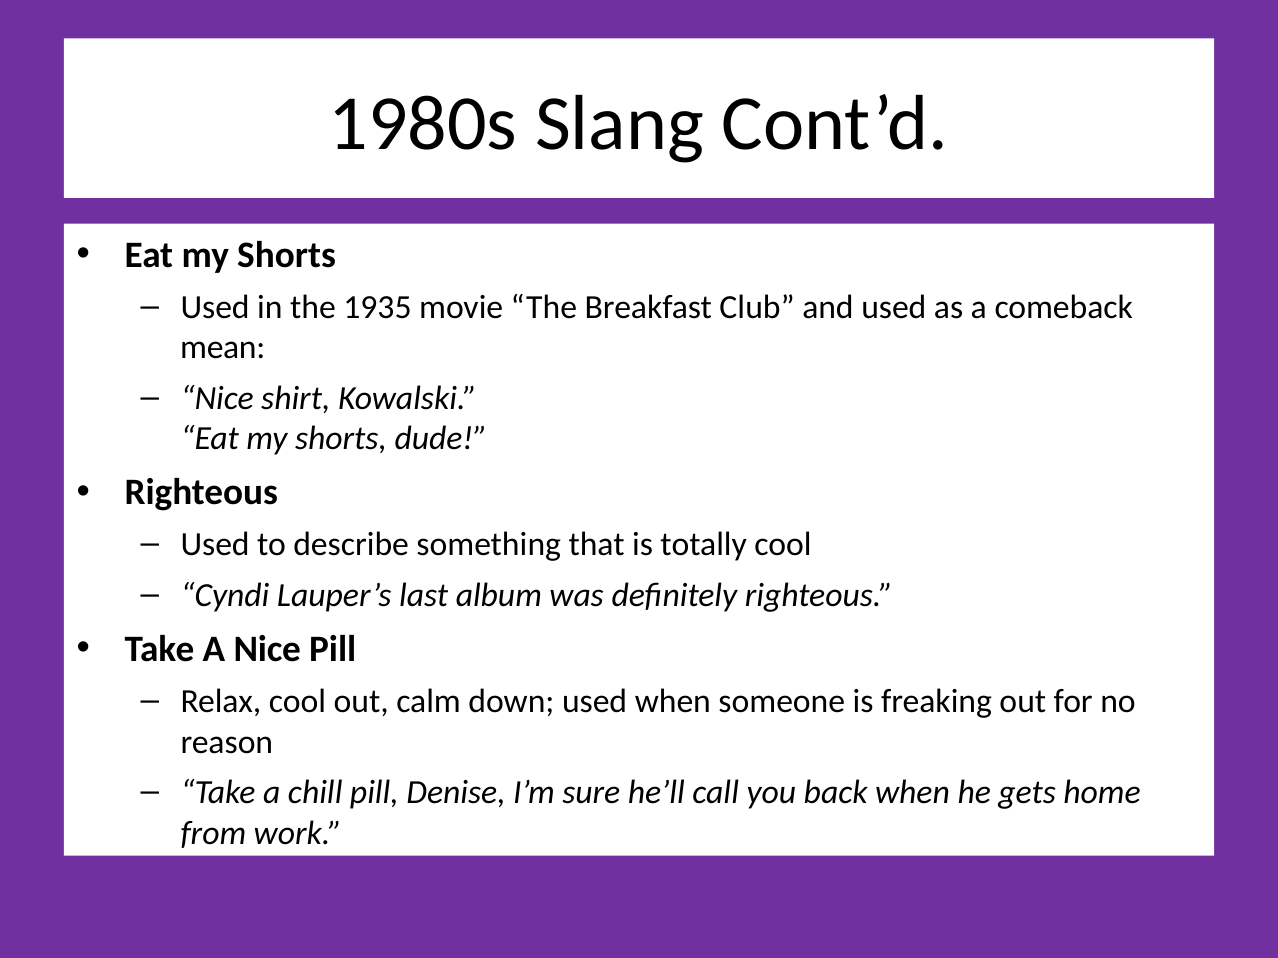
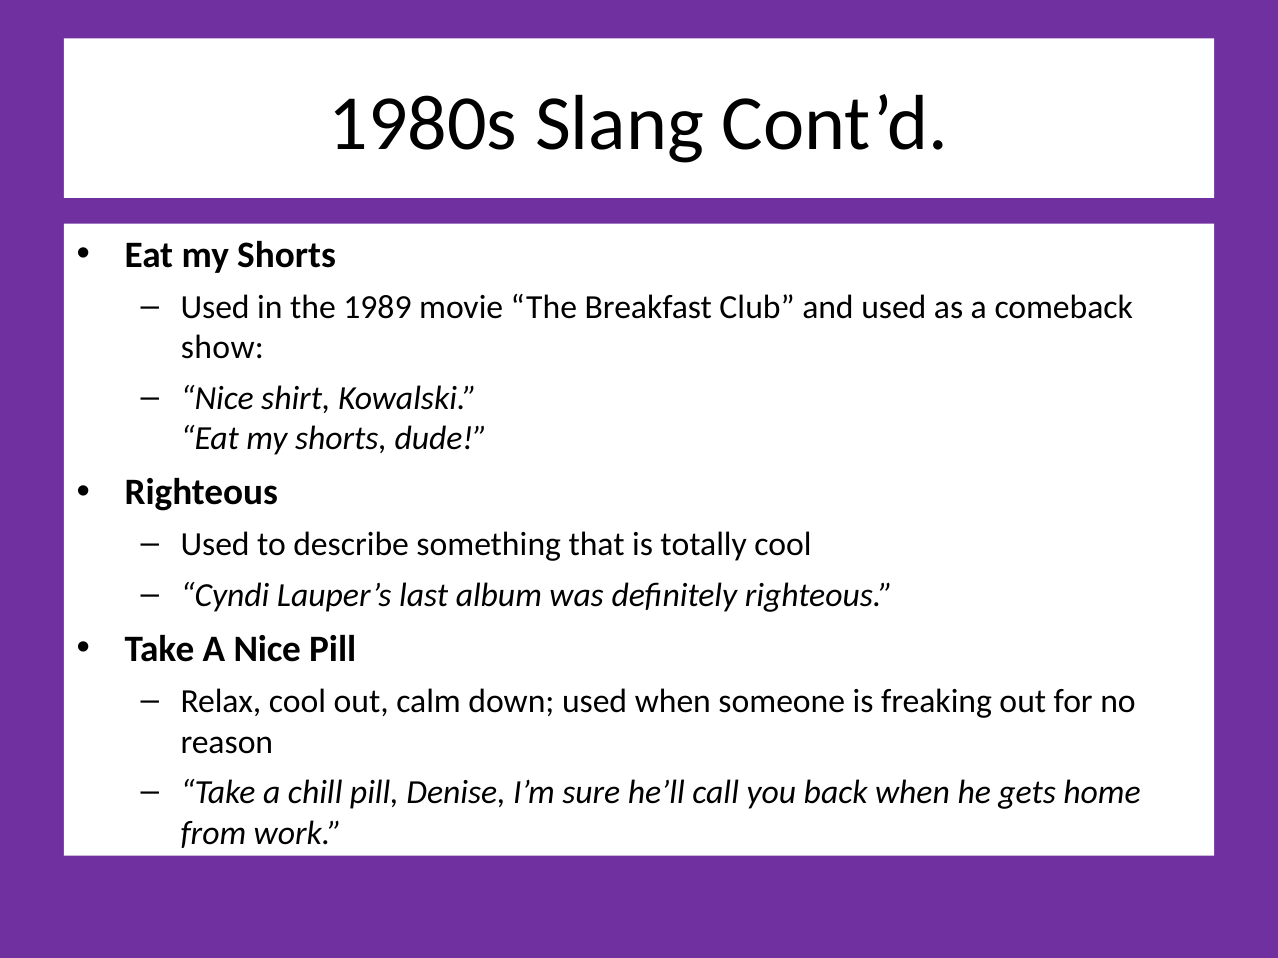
1935: 1935 -> 1989 (377, 307)
mean: mean -> show (222, 348)
